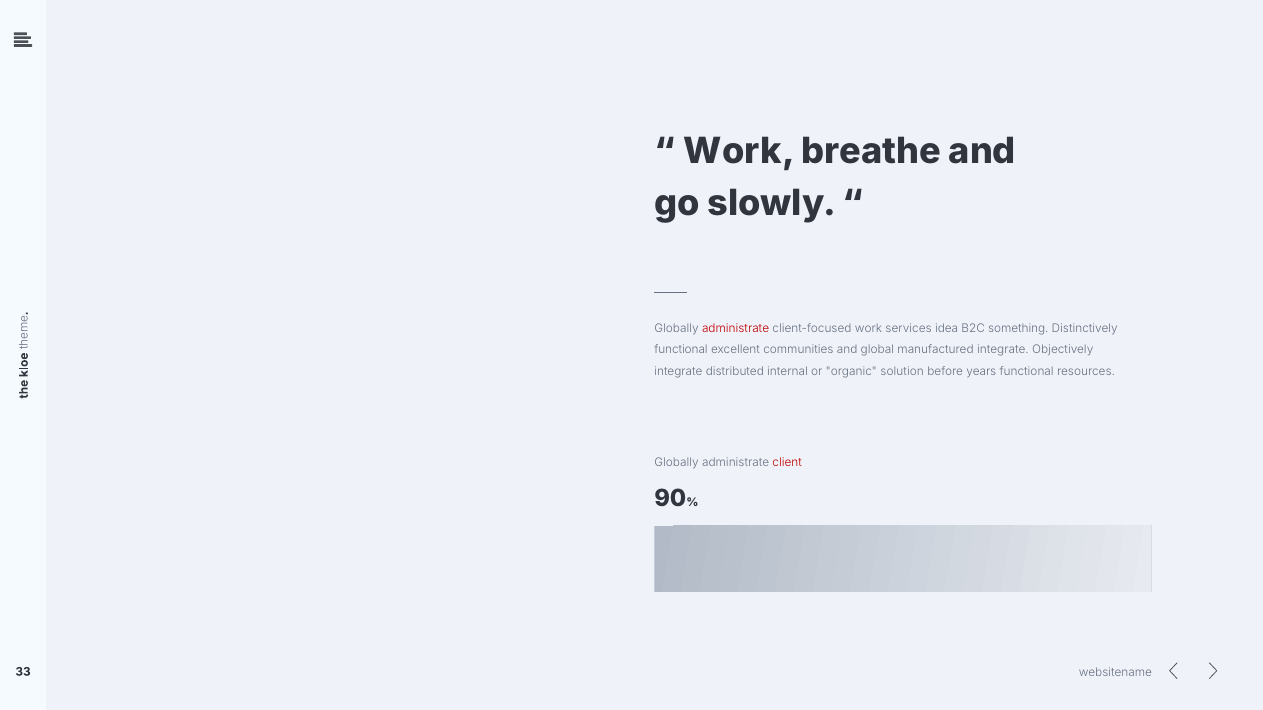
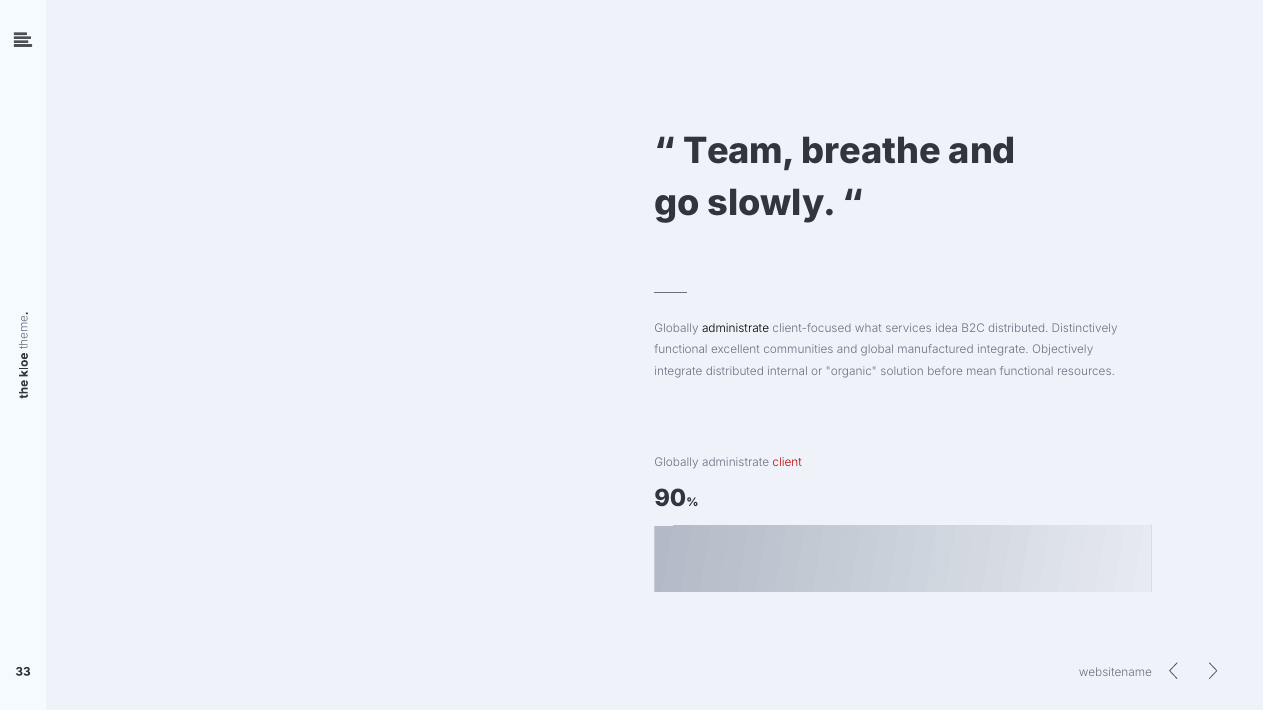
Work: Work -> Team (739, 151)
administrate colour: red -> black (736, 329)
client-focused work: work -> what (868, 329)
B2C something: something -> distributed (1018, 329)
years: years -> mean (981, 371)
